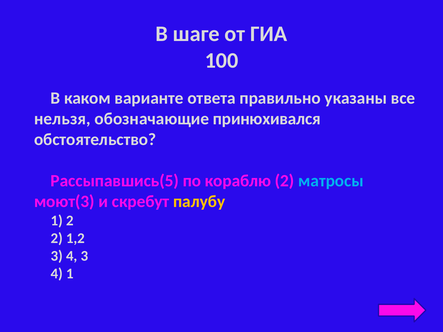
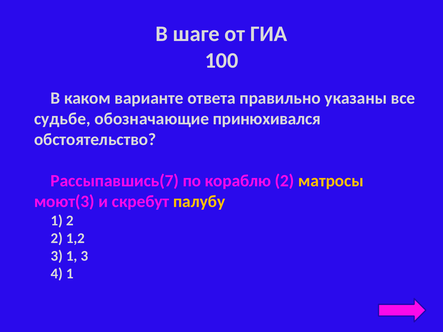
нельзя: нельзя -> судьбе (62, 119)
Рассыпавшись(5: Рассыпавшись(5 -> Рассыпавшись(7 (115, 181)
матросы colour: light blue -> yellow (331, 181)
4: 4 -> 1 (72, 256)
